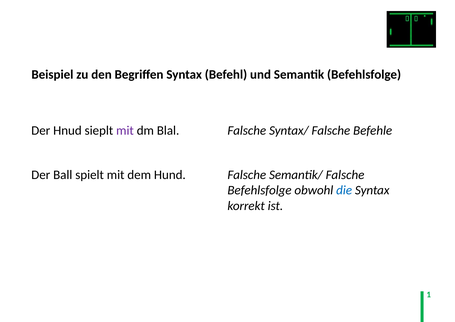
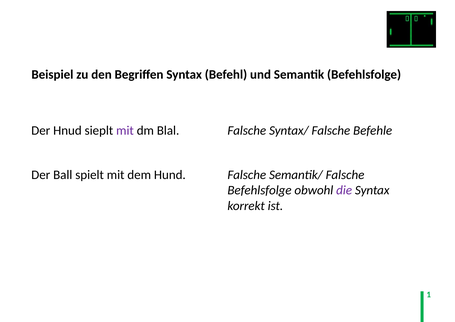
die colour: blue -> purple (344, 190)
